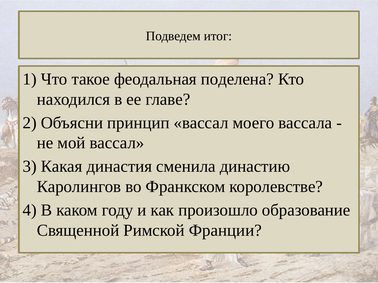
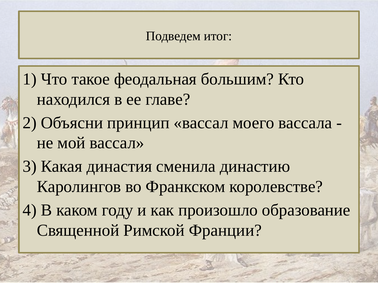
поделена: поделена -> большим (237, 79)
